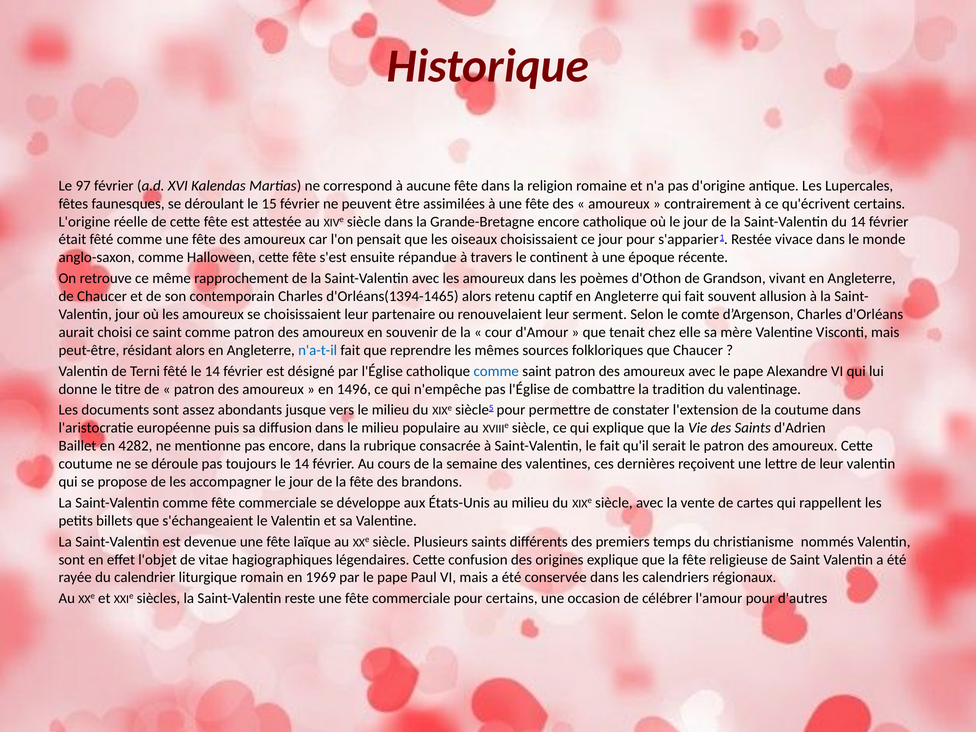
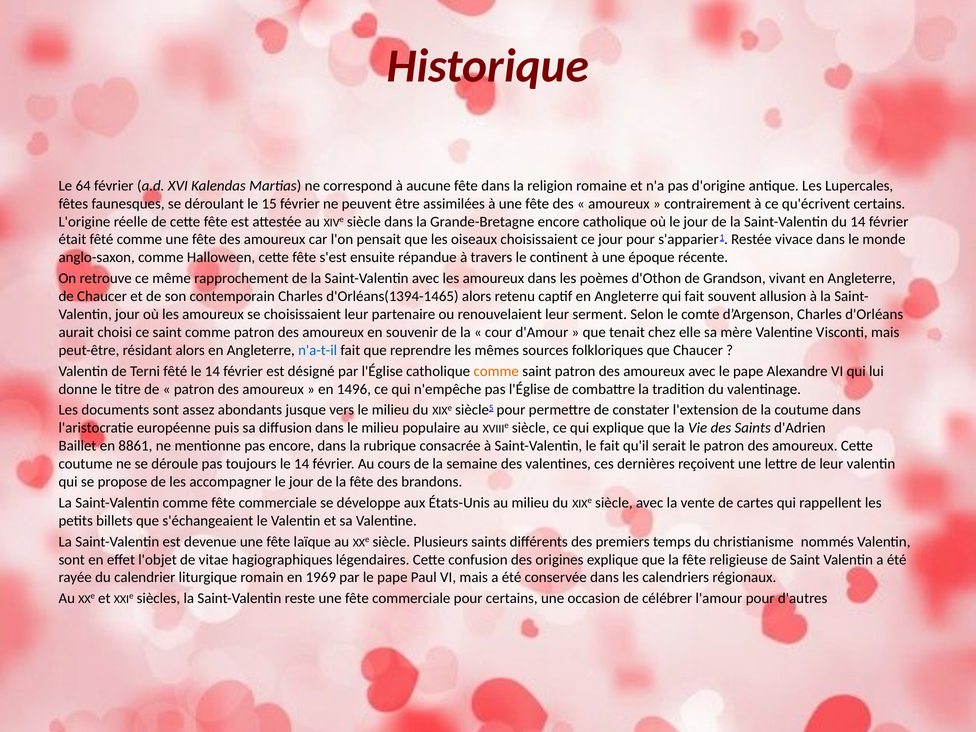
97: 97 -> 64 (83, 186)
comme colour: blue -> orange (496, 371)
4282: 4282 -> 8861 (135, 446)
